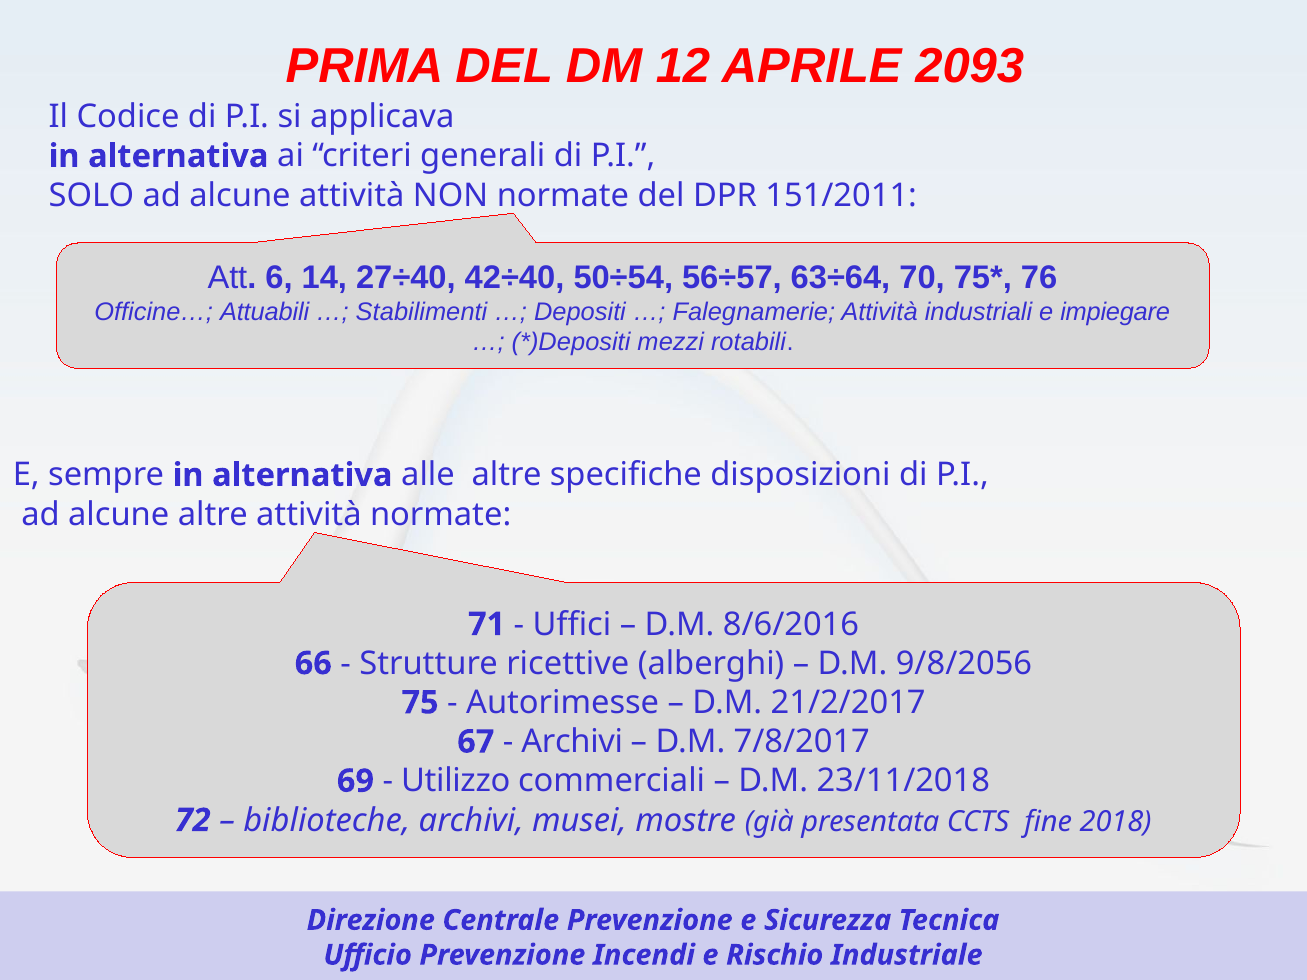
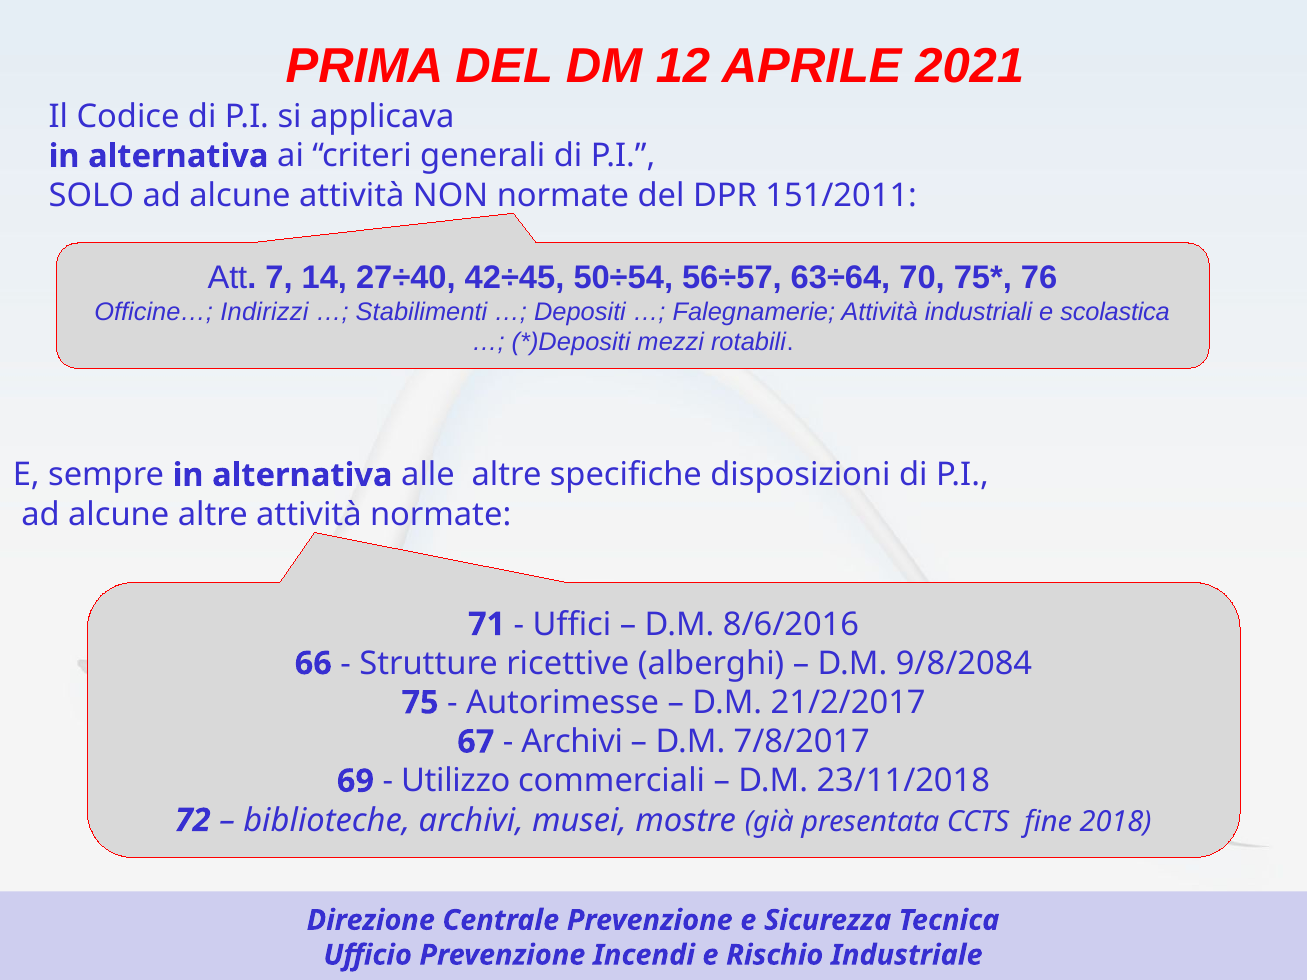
2093: 2093 -> 2021 (970, 66)
6: 6 -> 7 (279, 277)
42÷40: 42÷40 -> 42÷45 (515, 277)
Attuabili: Attuabili -> Indirizzi (264, 312)
impiegare: impiegare -> scolastica (1115, 312)
9/8/2056: 9/8/2056 -> 9/8/2084 (964, 664)
